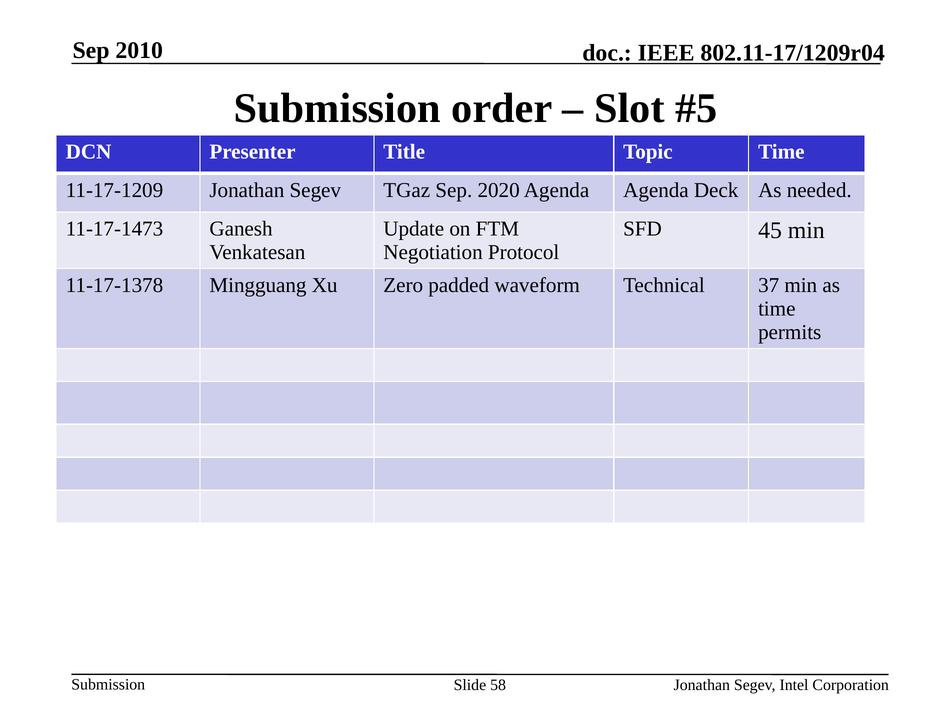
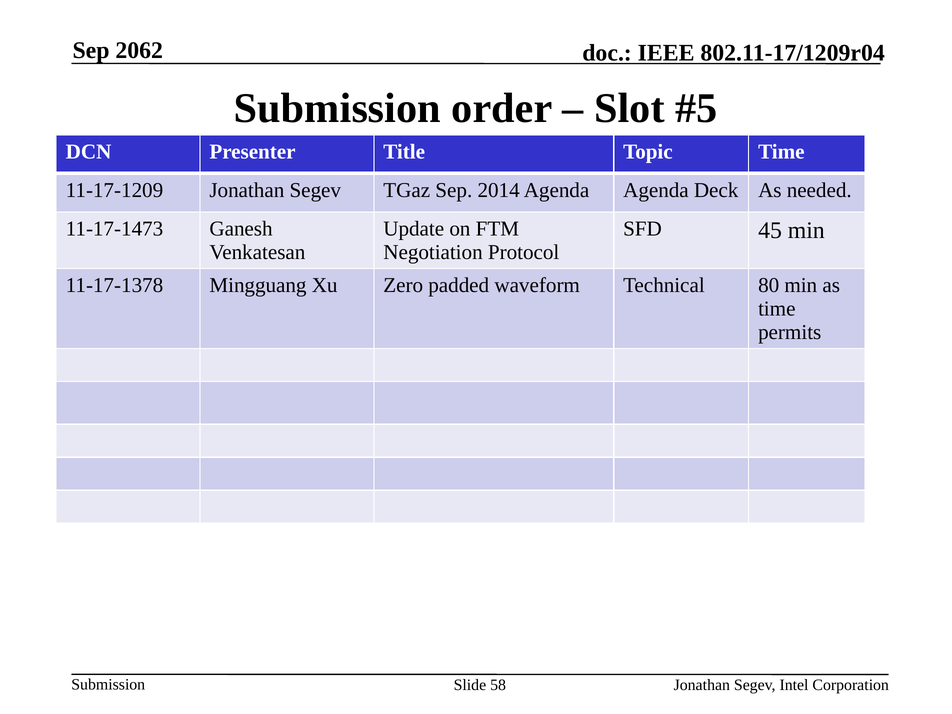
2010: 2010 -> 2062 (139, 50)
2020: 2020 -> 2014 (499, 190)
37: 37 -> 80 (769, 285)
